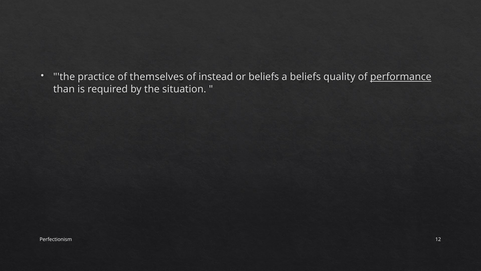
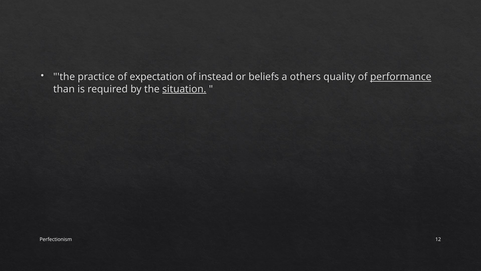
themselves: themselves -> expectation (157, 77)
a beliefs: beliefs -> others (305, 77)
situation underline: none -> present (184, 89)
